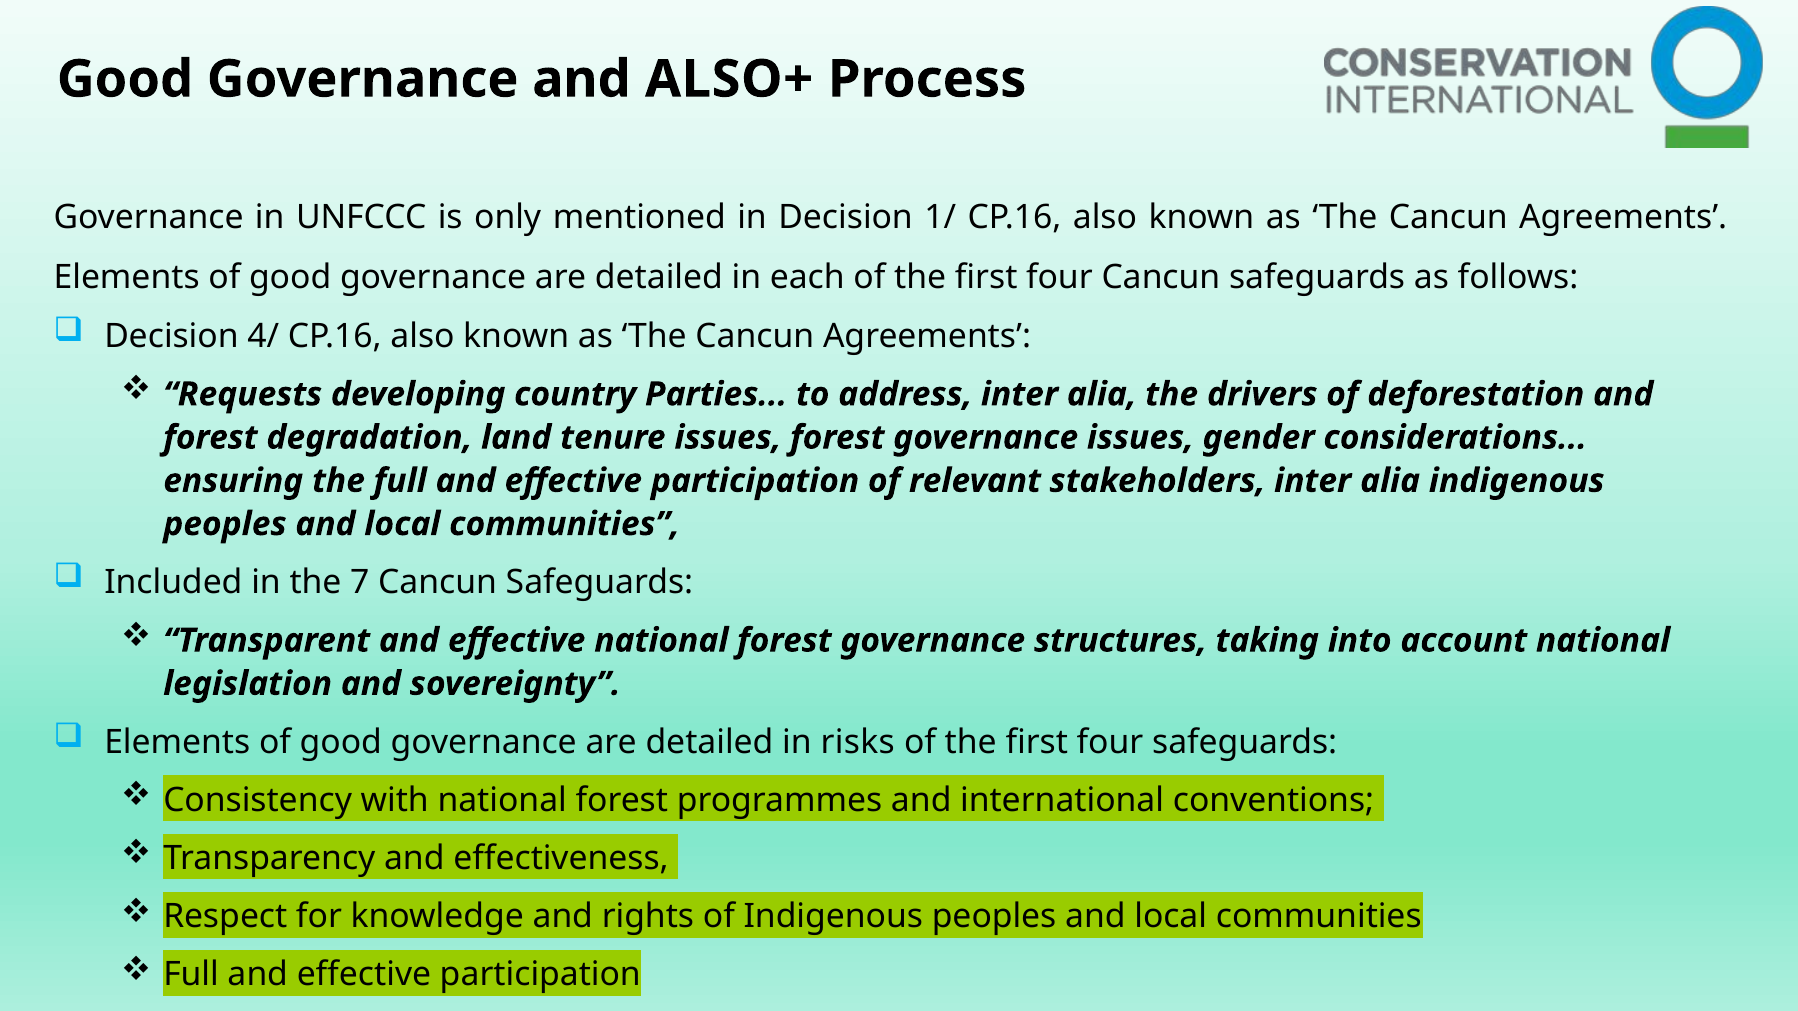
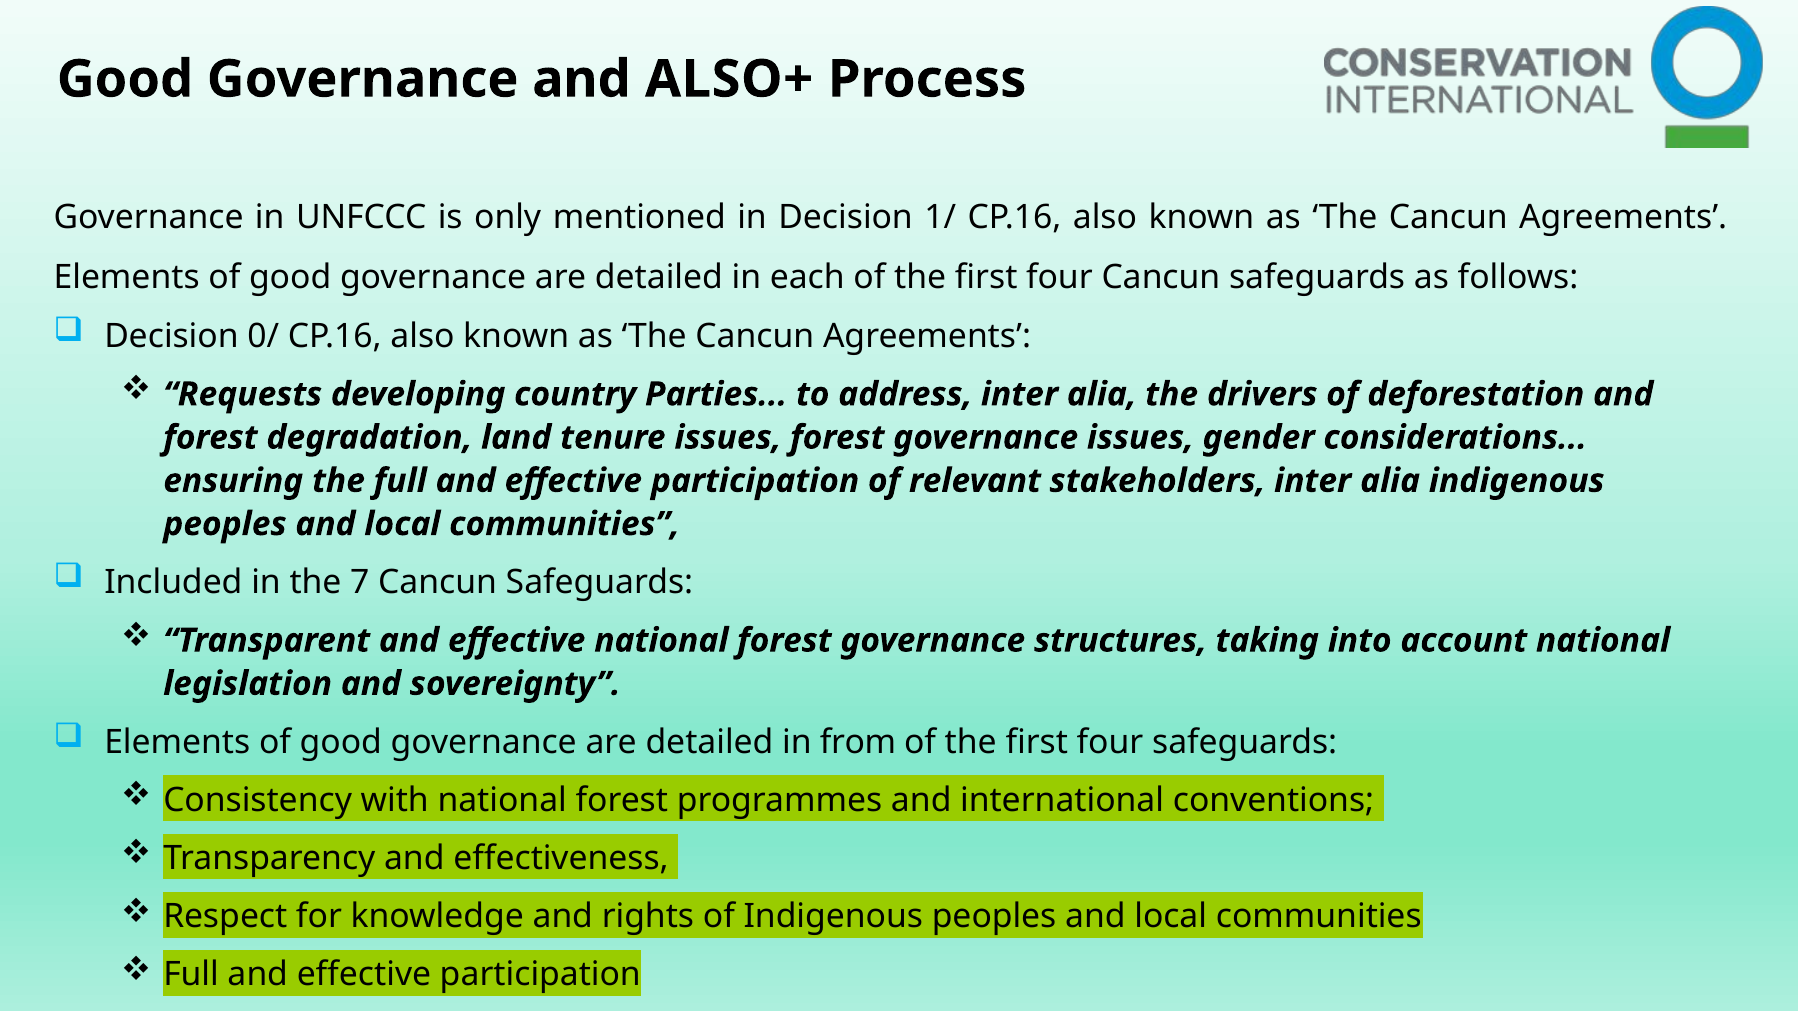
4/: 4/ -> 0/ (263, 336)
risks: risks -> from (858, 742)
